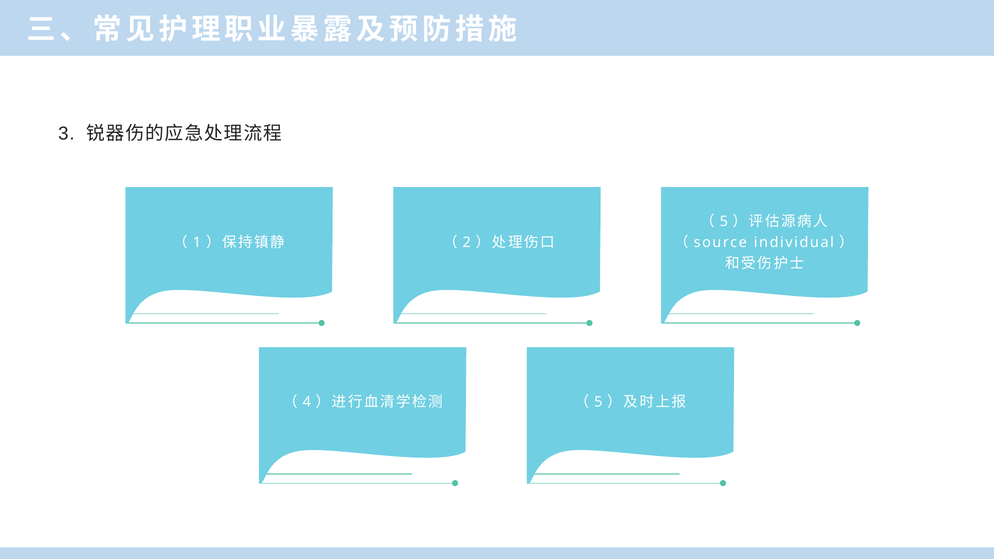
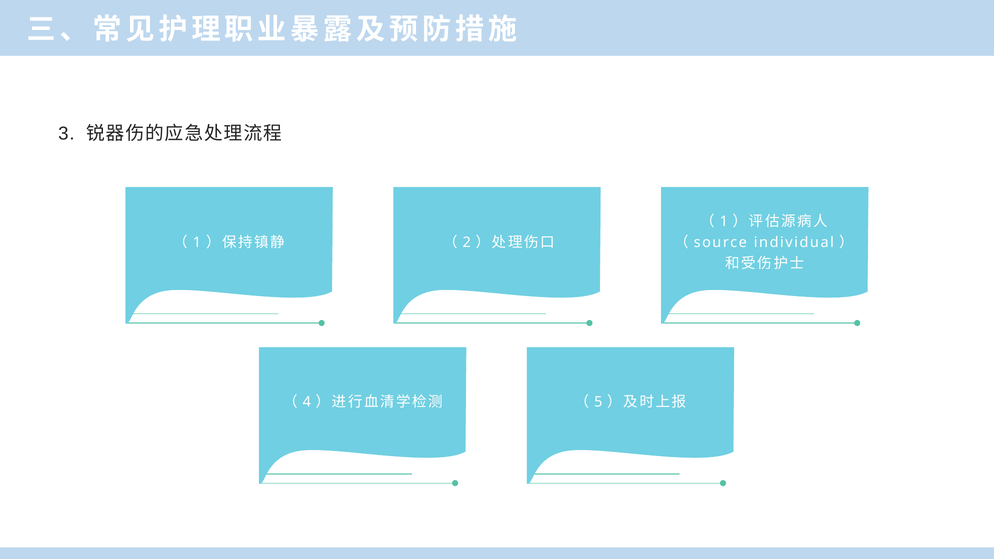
5: 5 -> 1 (724, 222)
